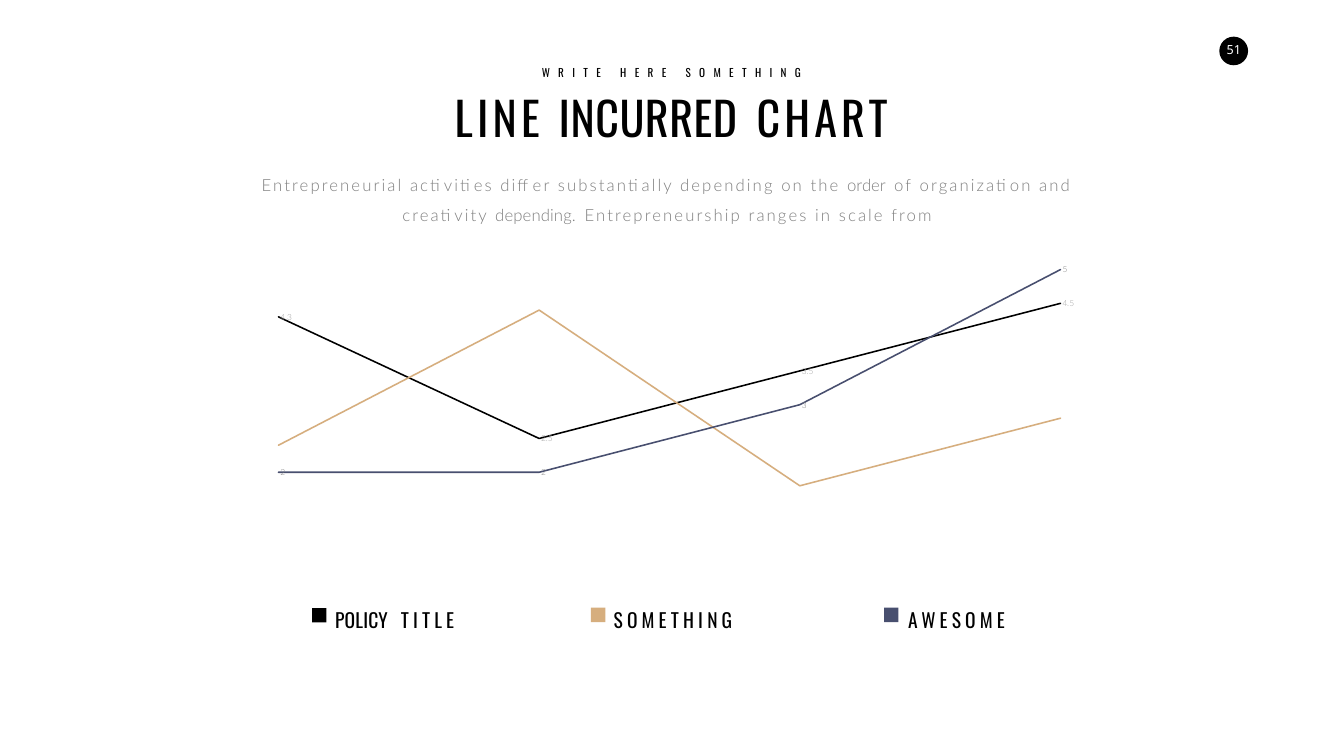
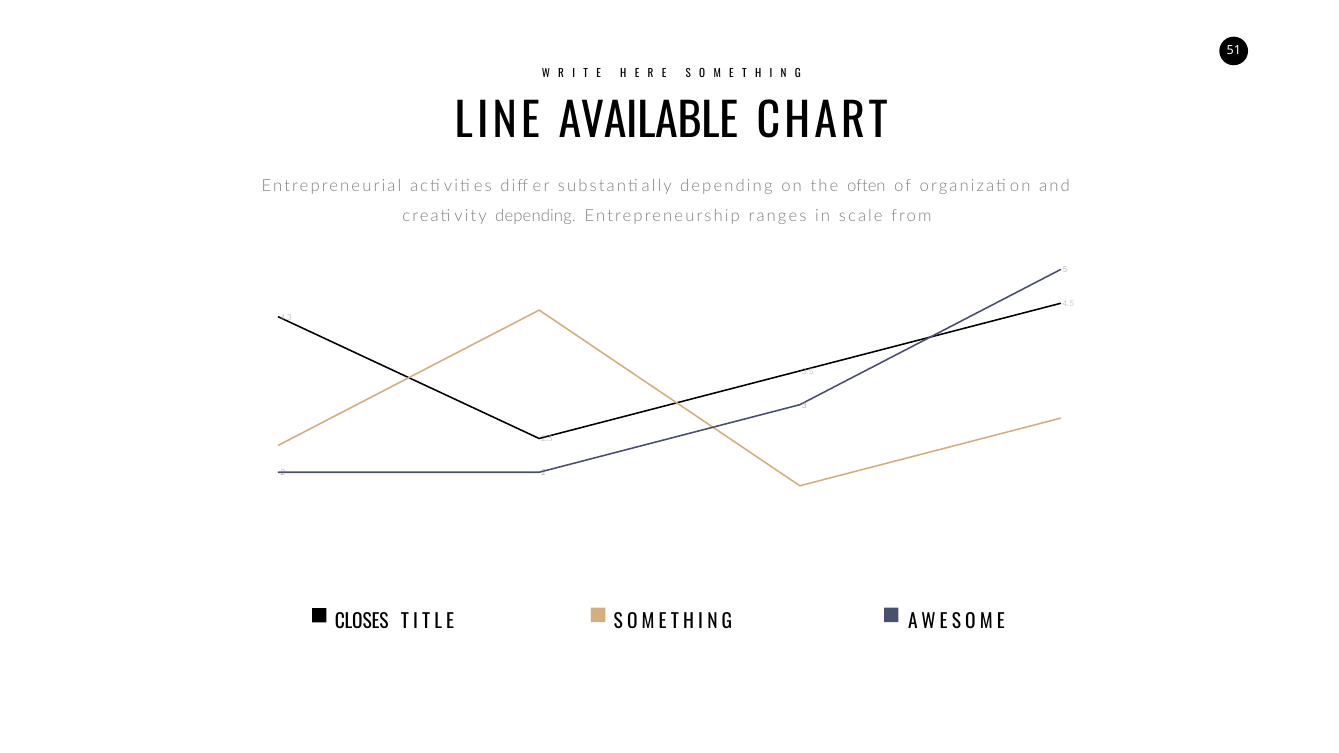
INCURRED: INCURRED -> AVAILABLE (648, 123)
order: order -> often (866, 186)
POLICY: POLICY -> CLOSES (362, 623)
